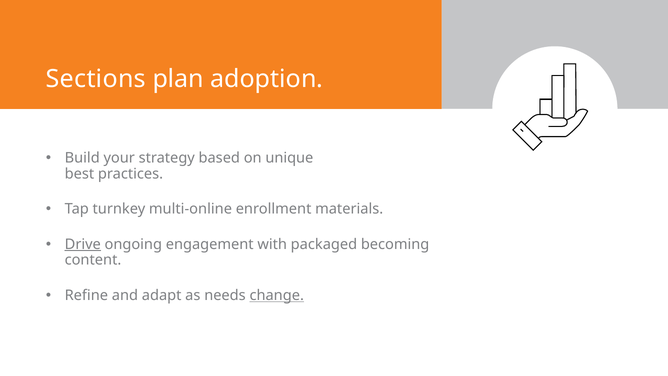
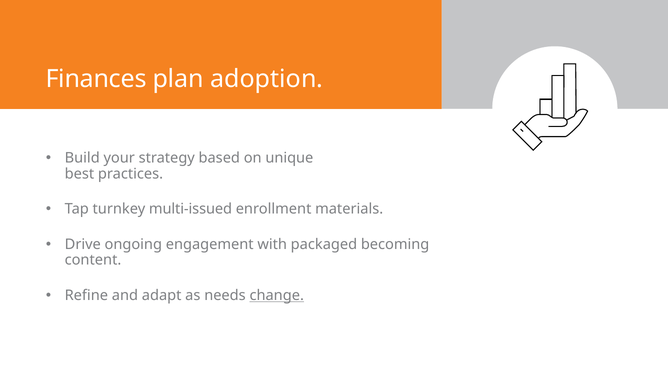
Sections: Sections -> Finances (96, 79)
multi-online: multi-online -> multi-issued (191, 209)
Drive underline: present -> none (83, 244)
